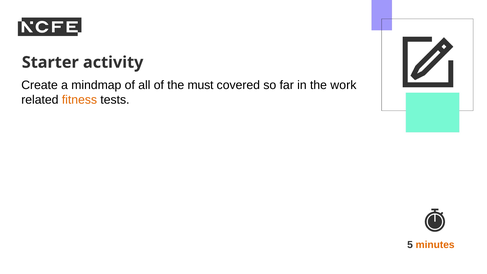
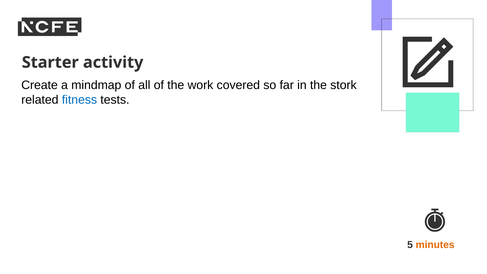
must: must -> work (200, 85)
work: work -> stork (344, 85)
fitness colour: orange -> blue (79, 100)
